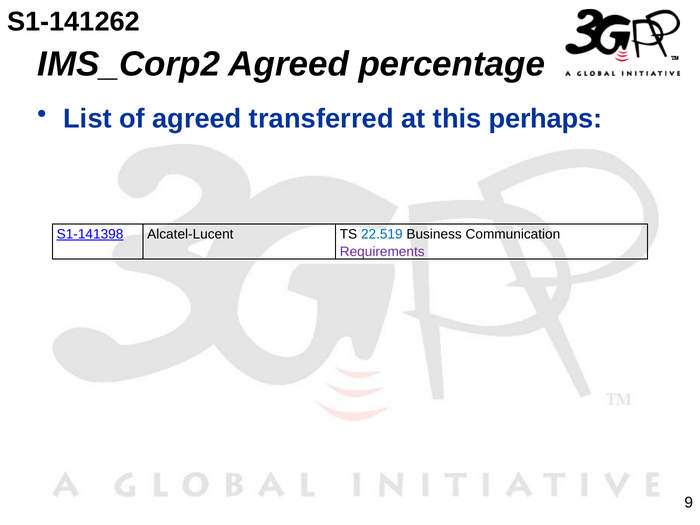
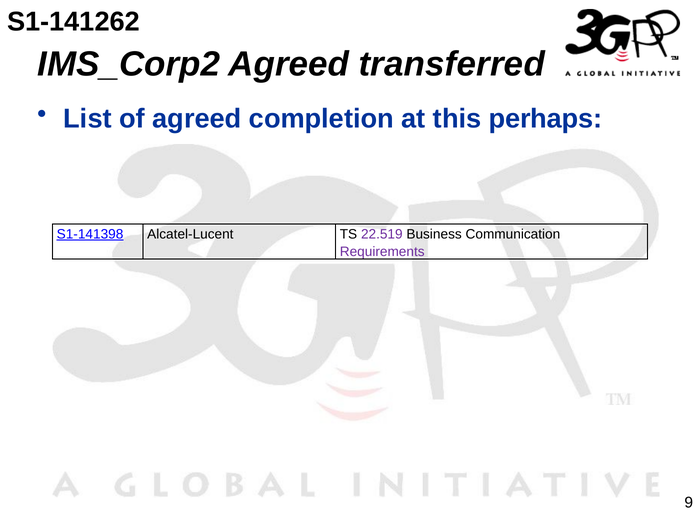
percentage: percentage -> transferred (452, 64)
transferred: transferred -> completion (321, 119)
22.519 colour: blue -> purple (382, 234)
